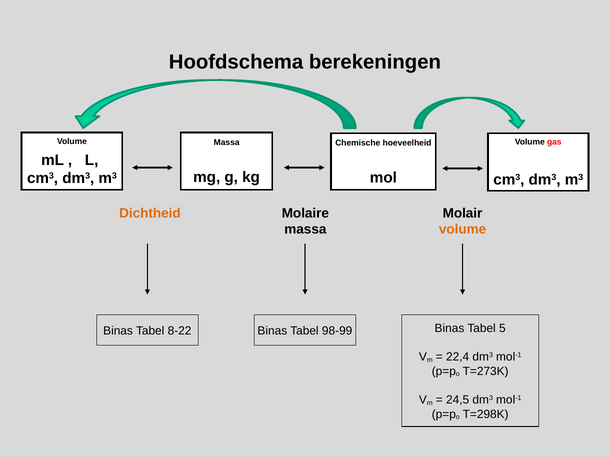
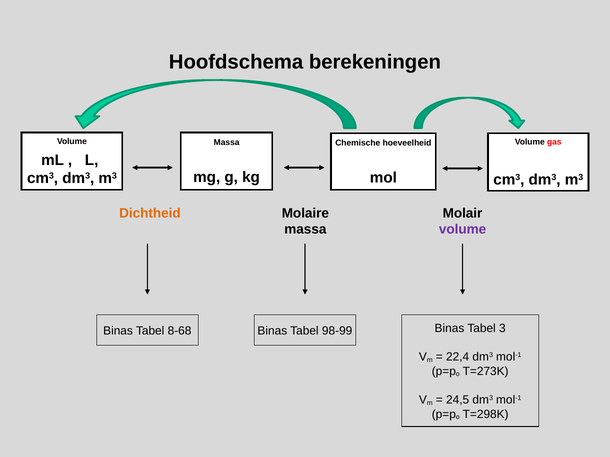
volume colour: orange -> purple (463, 230)
8-22: 8-22 -> 8-68 (180, 331)
5: 5 -> 3 (502, 329)
